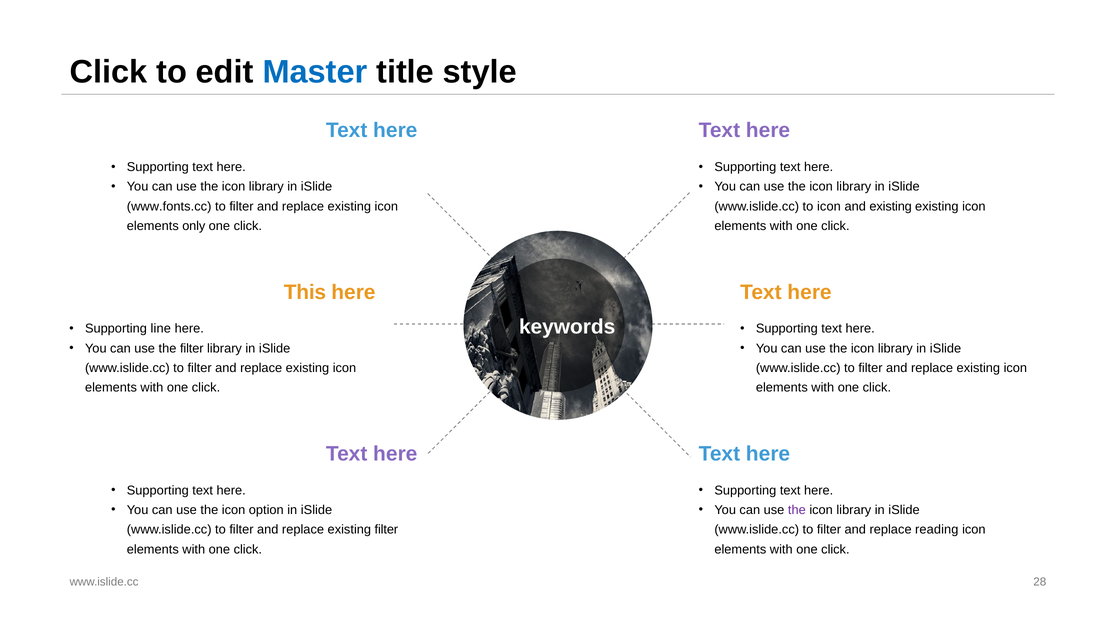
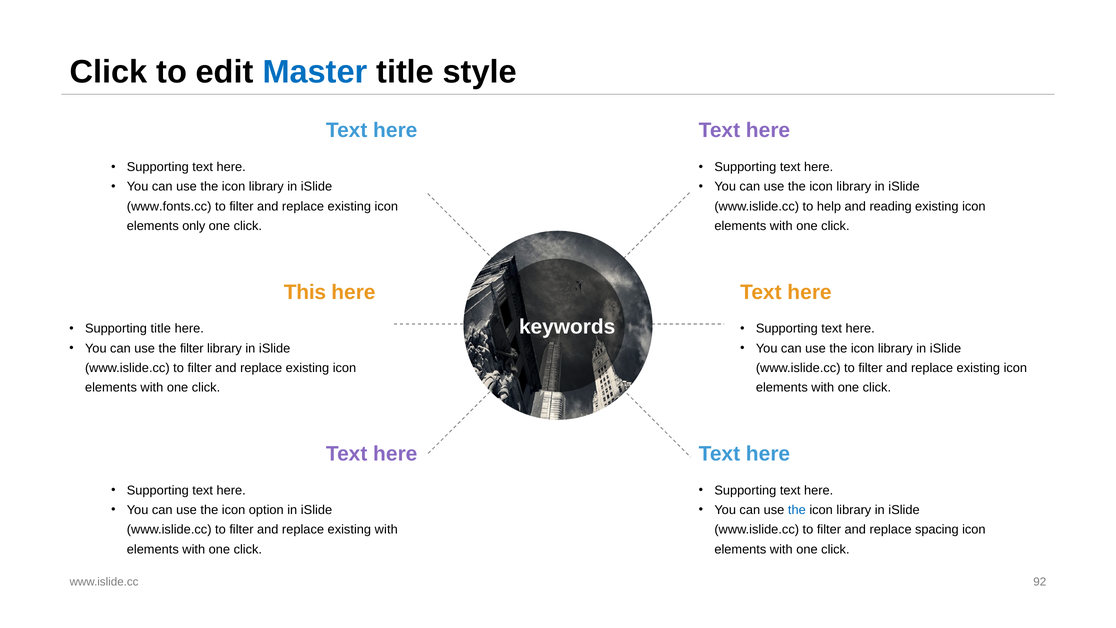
to icon: icon -> help (829, 206)
and existing: existing -> reading (891, 206)
Supporting line: line -> title (161, 329)
the colour: purple -> blue (797, 510)
existing filter: filter -> with (386, 529)
reading: reading -> spacing (937, 529)
28: 28 -> 92 (1040, 581)
